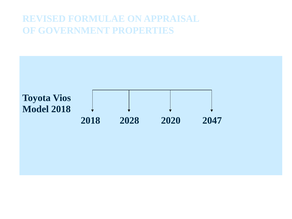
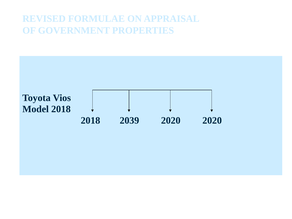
2028: 2028 -> 2039 (129, 120)
2020 2047: 2047 -> 2020 (212, 120)
